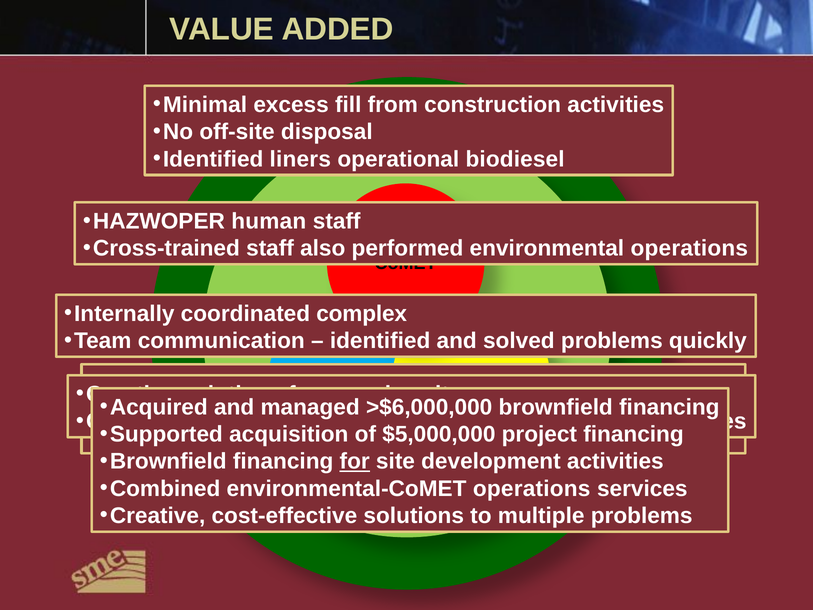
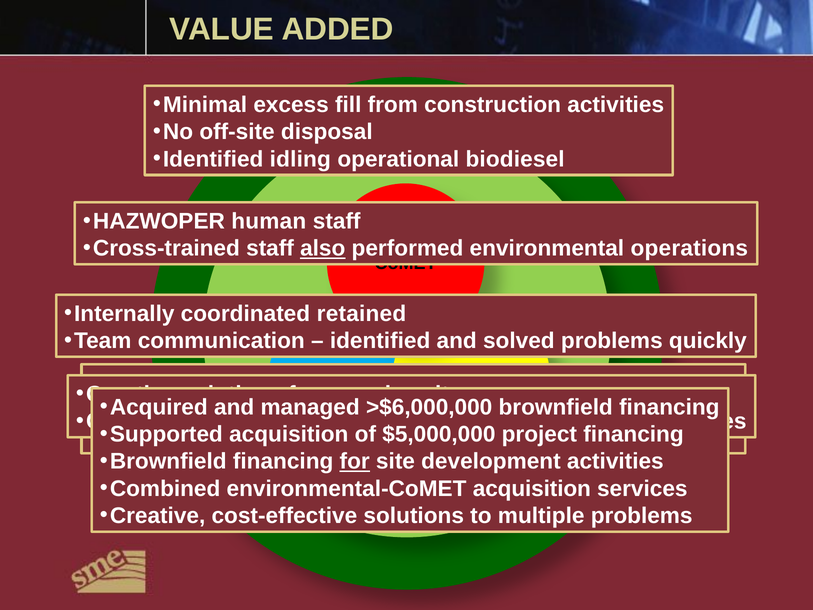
liners: liners -> idling (300, 159)
also underline: none -> present (323, 248)
coordinated complex: complex -> retained (361, 314)
environmental-CoMET operations: operations -> acquisition (532, 488)
